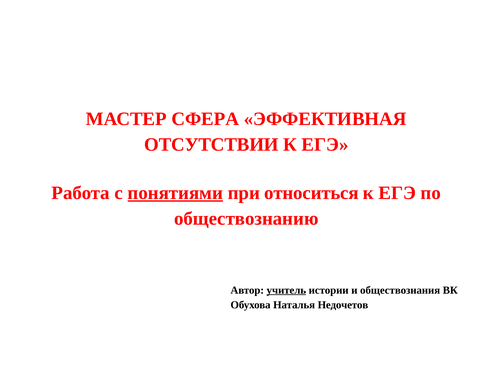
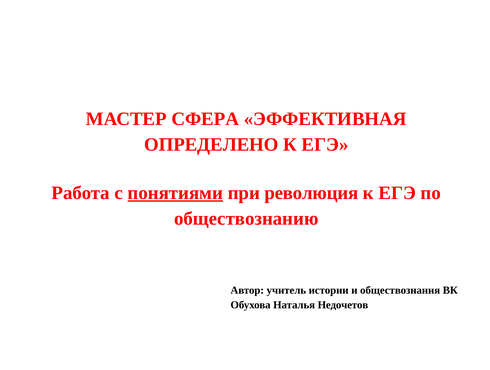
ОТСУТСТВИИ: ОТСУТСТВИИ -> ОПРЕДЕЛЕНО (211, 145)
относиться: относиться -> революция (311, 193)
учитель underline: present -> none (286, 290)
